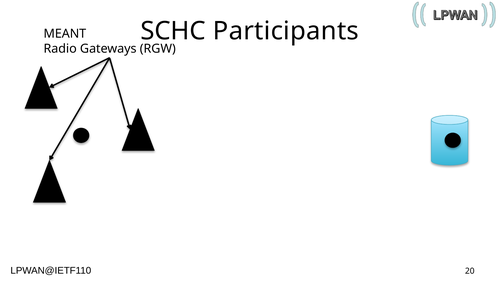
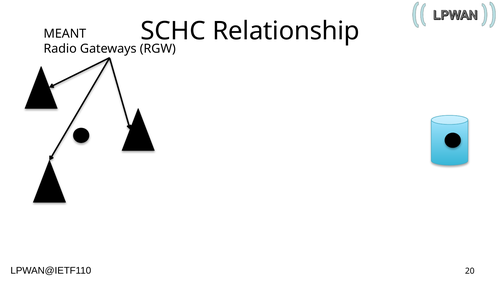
Participants: Participants -> Relationship (286, 31)
